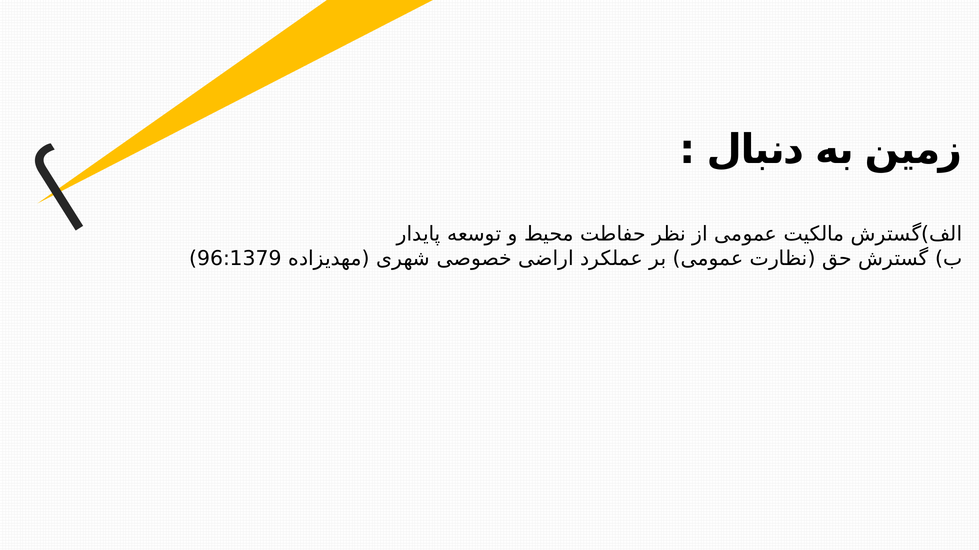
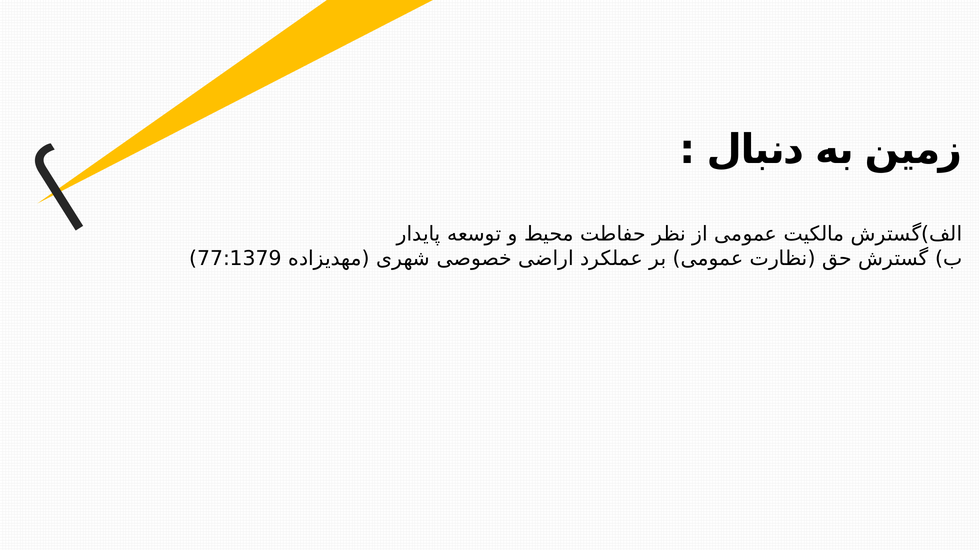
96:1379: 96:1379 -> 77:1379 (239, 259)
